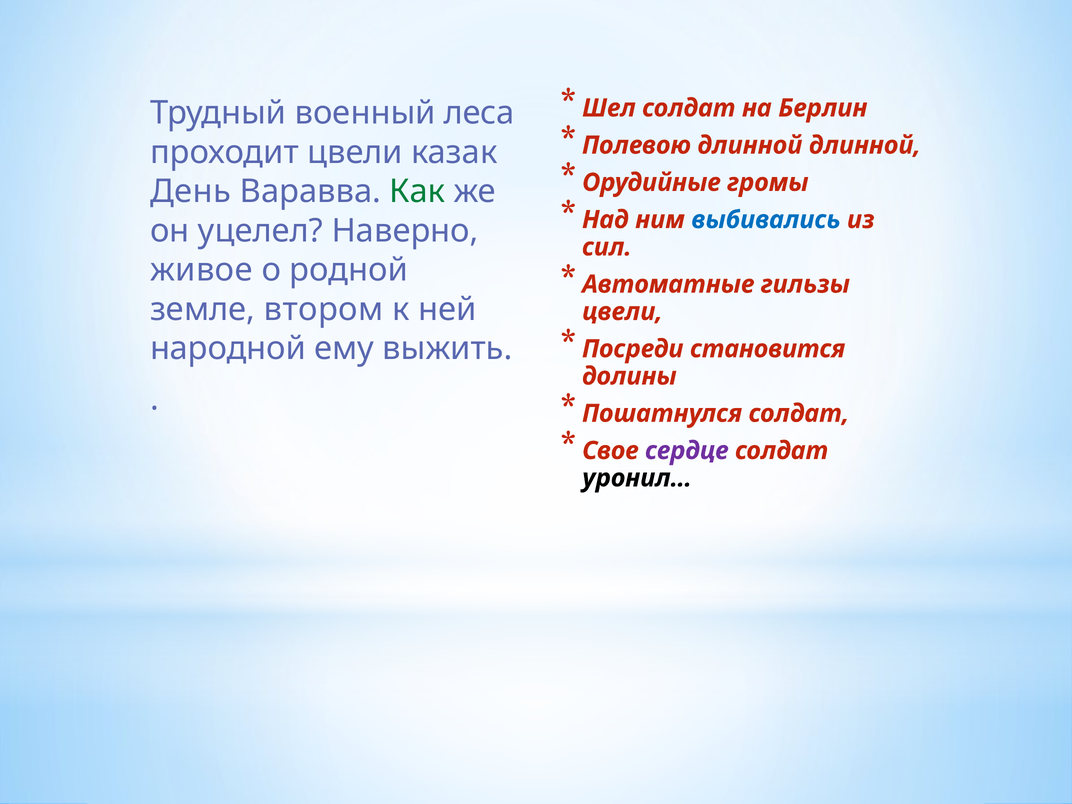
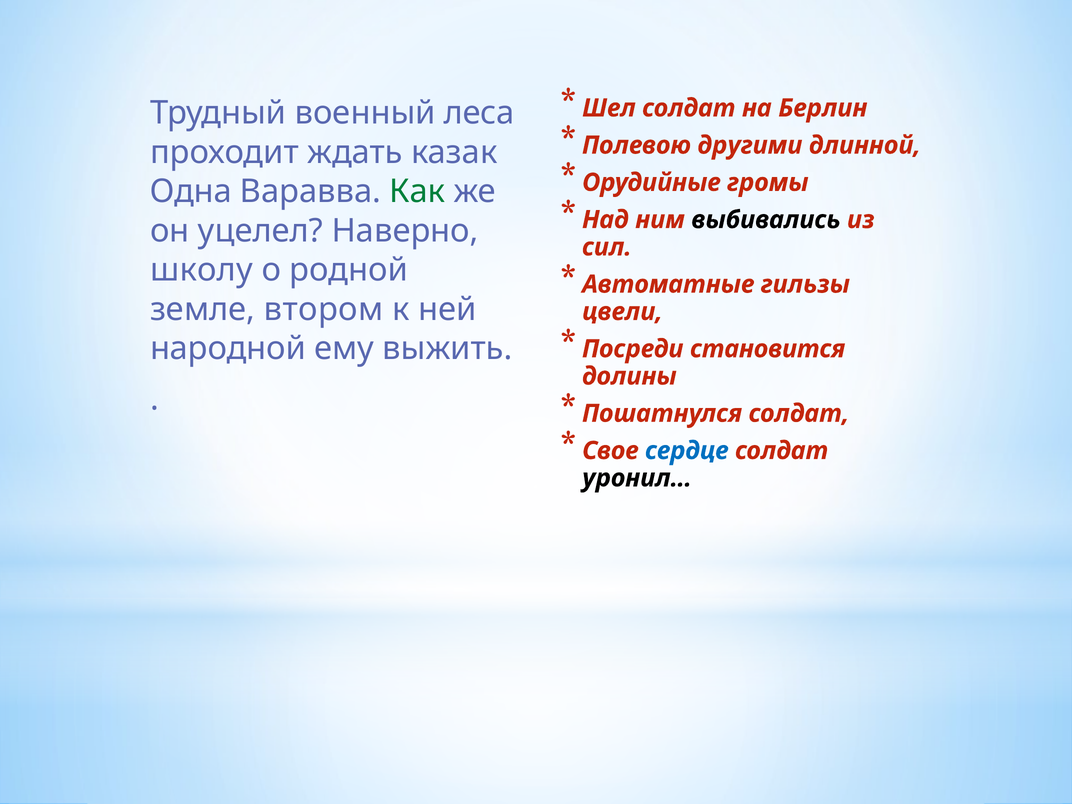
Полевою длинной: длинной -> другими (750, 145)
проходит цвели: цвели -> ждать (355, 152)
День: День -> Одна (191, 192)
выбивались colour: blue -> black (766, 220)
живое: живое -> школу (201, 270)
сердце colour: purple -> blue (687, 451)
